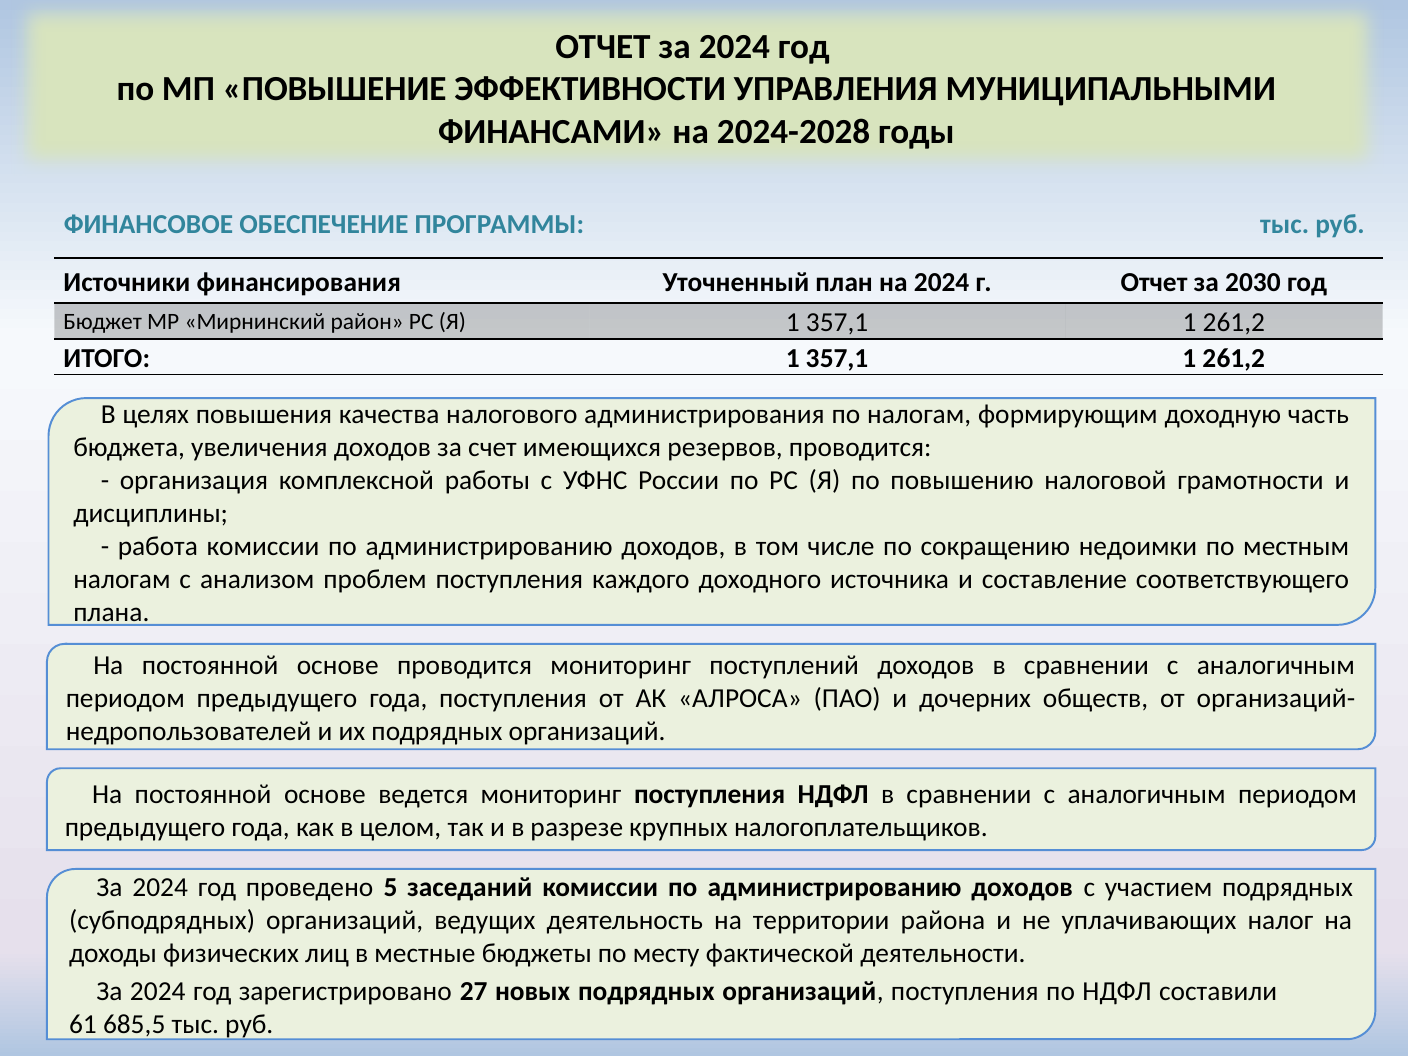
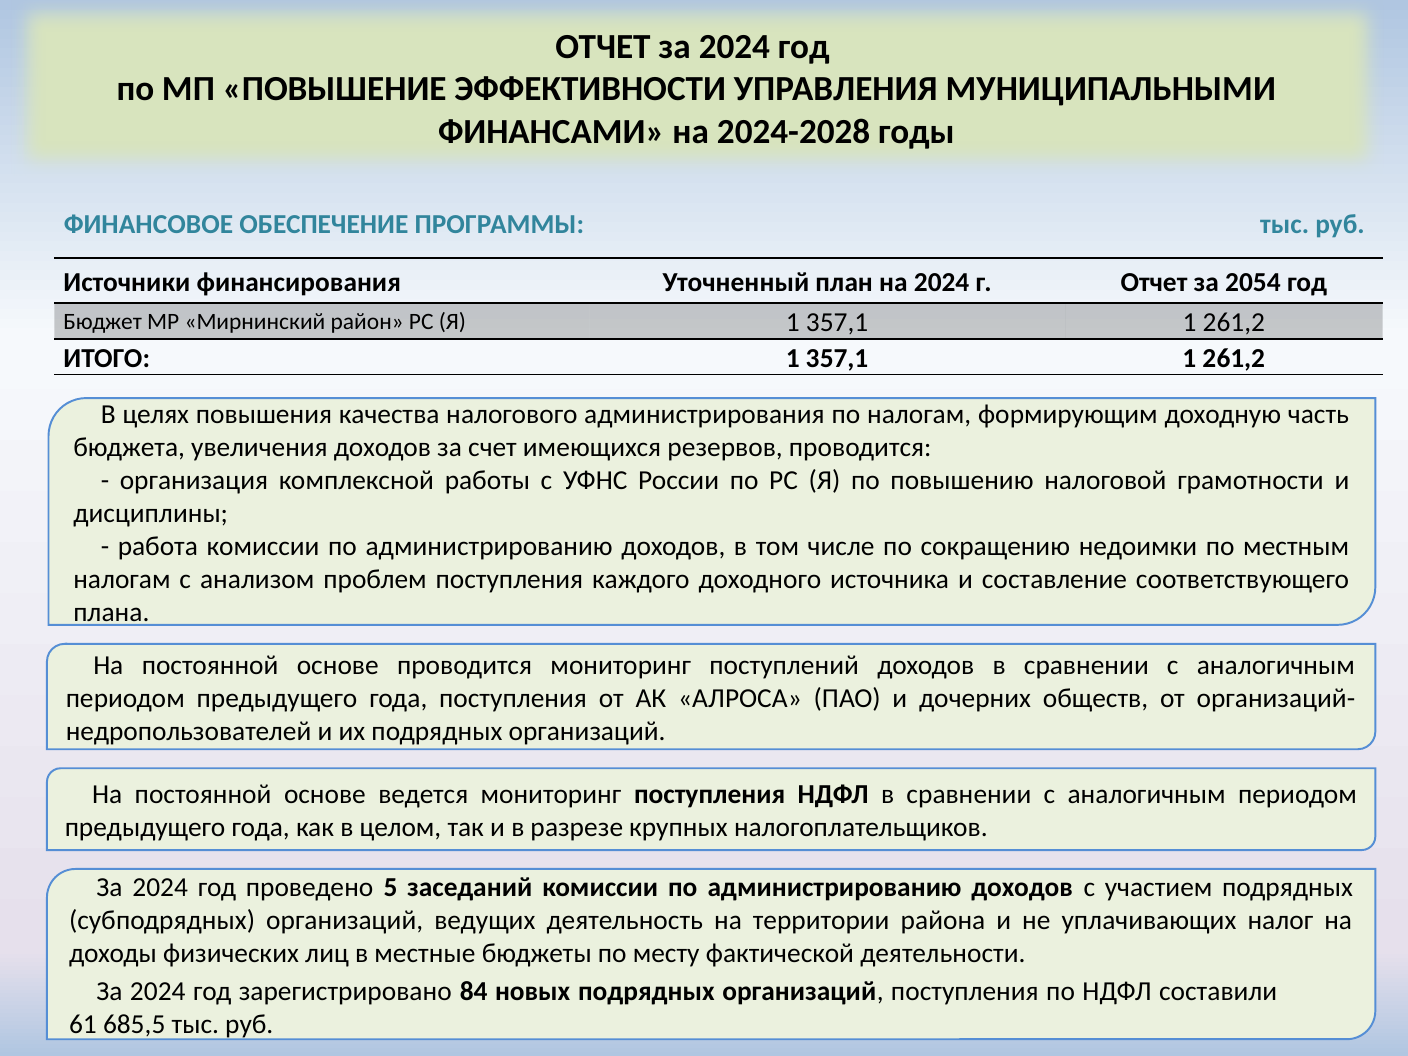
2030: 2030 -> 2054 (1253, 282)
27: 27 -> 84 (474, 992)
